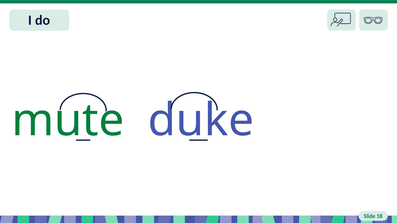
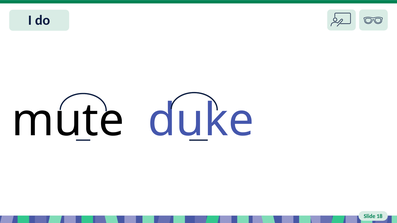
mute colour: green -> black (68, 121)
